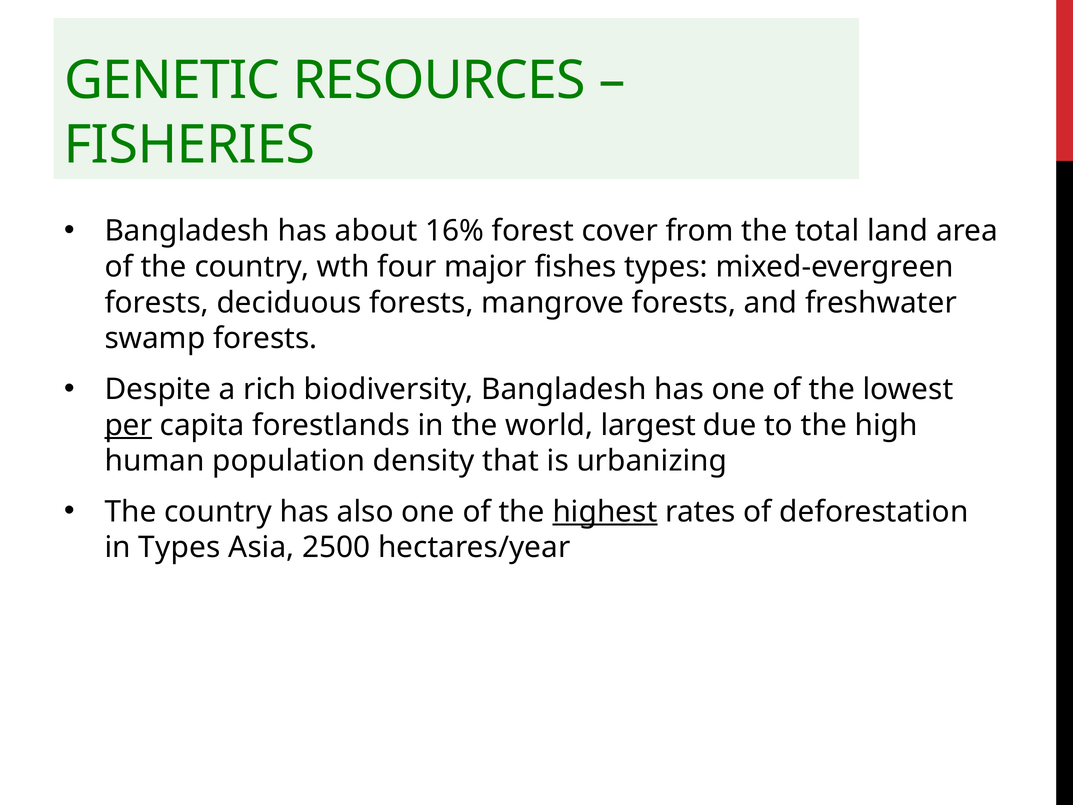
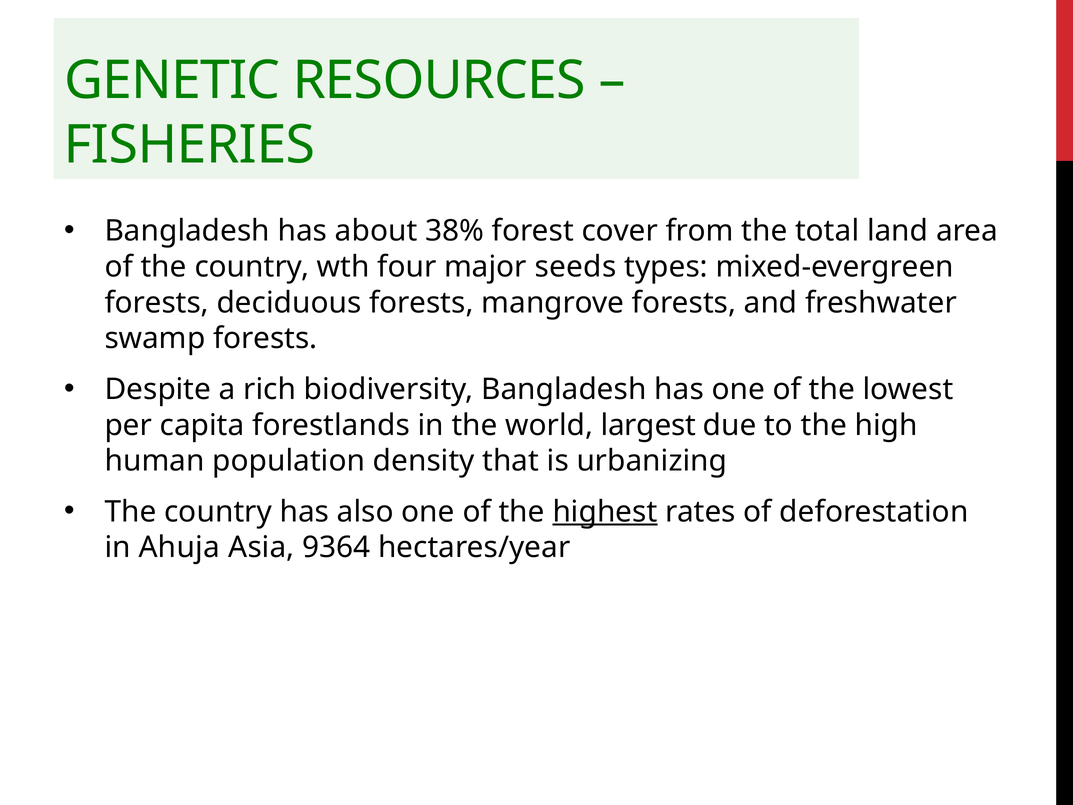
16%: 16% -> 38% (455, 231)
fishes: fishes -> seeds (575, 267)
per underline: present -> none (128, 425)
in Types: Types -> Ahuja (179, 547)
2500: 2500 -> 9364 (336, 547)
